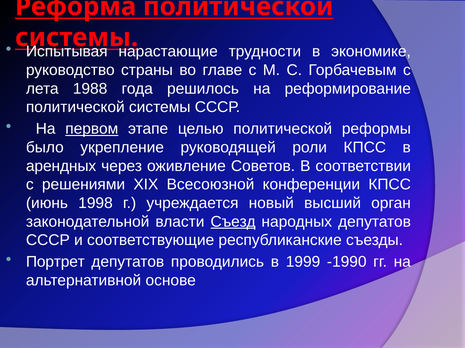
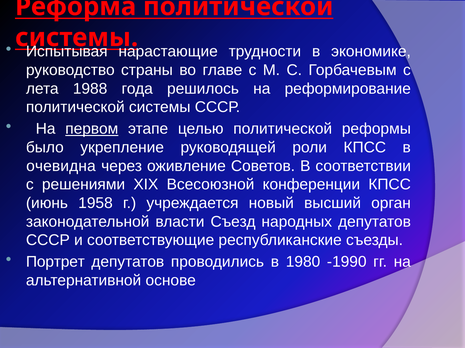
арендных: арендных -> очевидна (61, 166)
1998: 1998 -> 1958 (95, 203)
Съезд underline: present -> none (233, 222)
1999: 1999 -> 1980 (303, 262)
